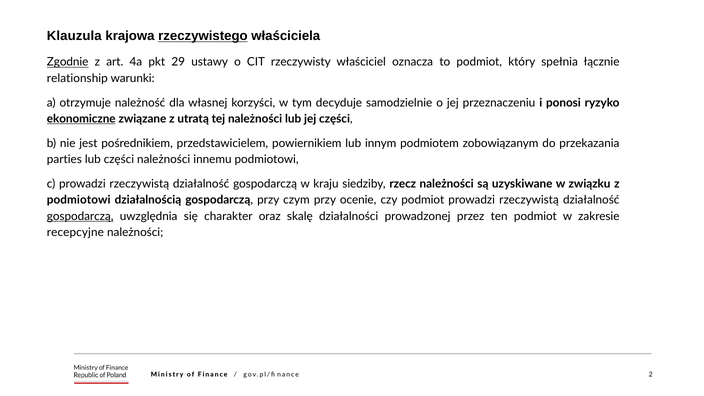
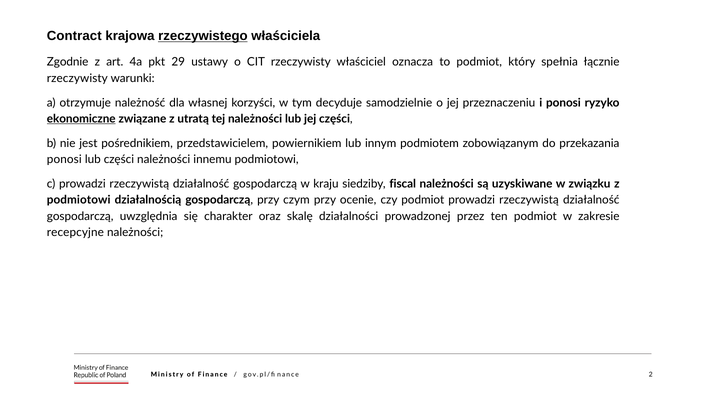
Klauzula: Klauzula -> Contract (74, 36)
Zgodnie underline: present -> none (68, 62)
relationship: relationship -> rzeczywisty (77, 78)
parties: parties -> ponosi (64, 159)
rzecz: rzecz -> fiscal (403, 184)
gospodarczą underline: present -> none (80, 216)
